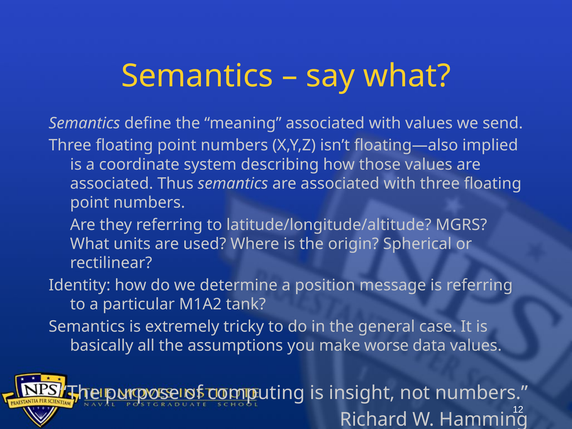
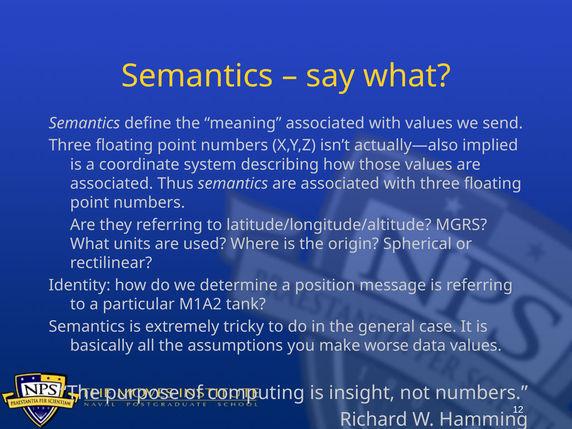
floating—also: floating—also -> actually—also (406, 145)
